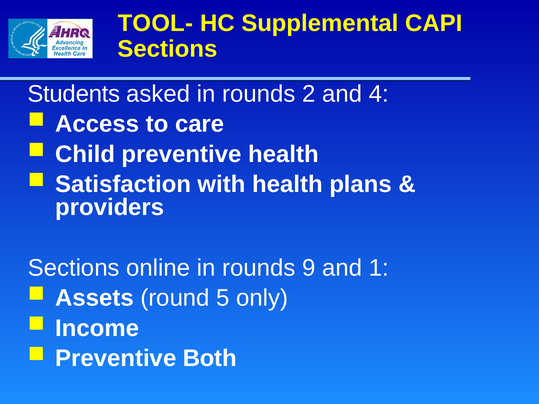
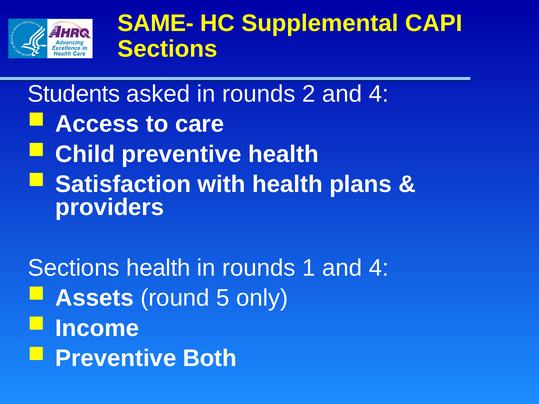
TOOL-: TOOL- -> SAME- (156, 23)
Sections online: online -> health (158, 268)
9: 9 -> 1 (309, 268)
1: 1 -> 4 (379, 268)
